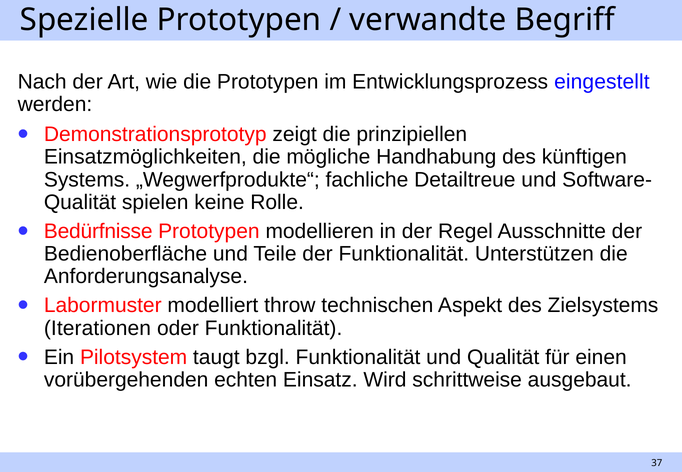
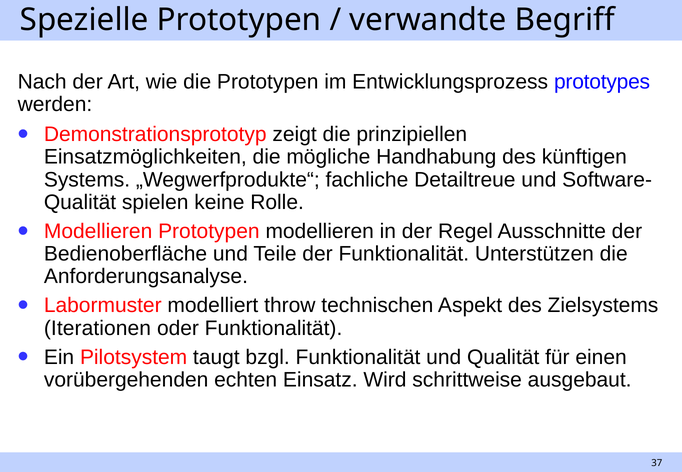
eingestellt: eingestellt -> prototypes (602, 82)
Bedürfnisse: Bedürfnisse -> Modellieren (98, 231)
